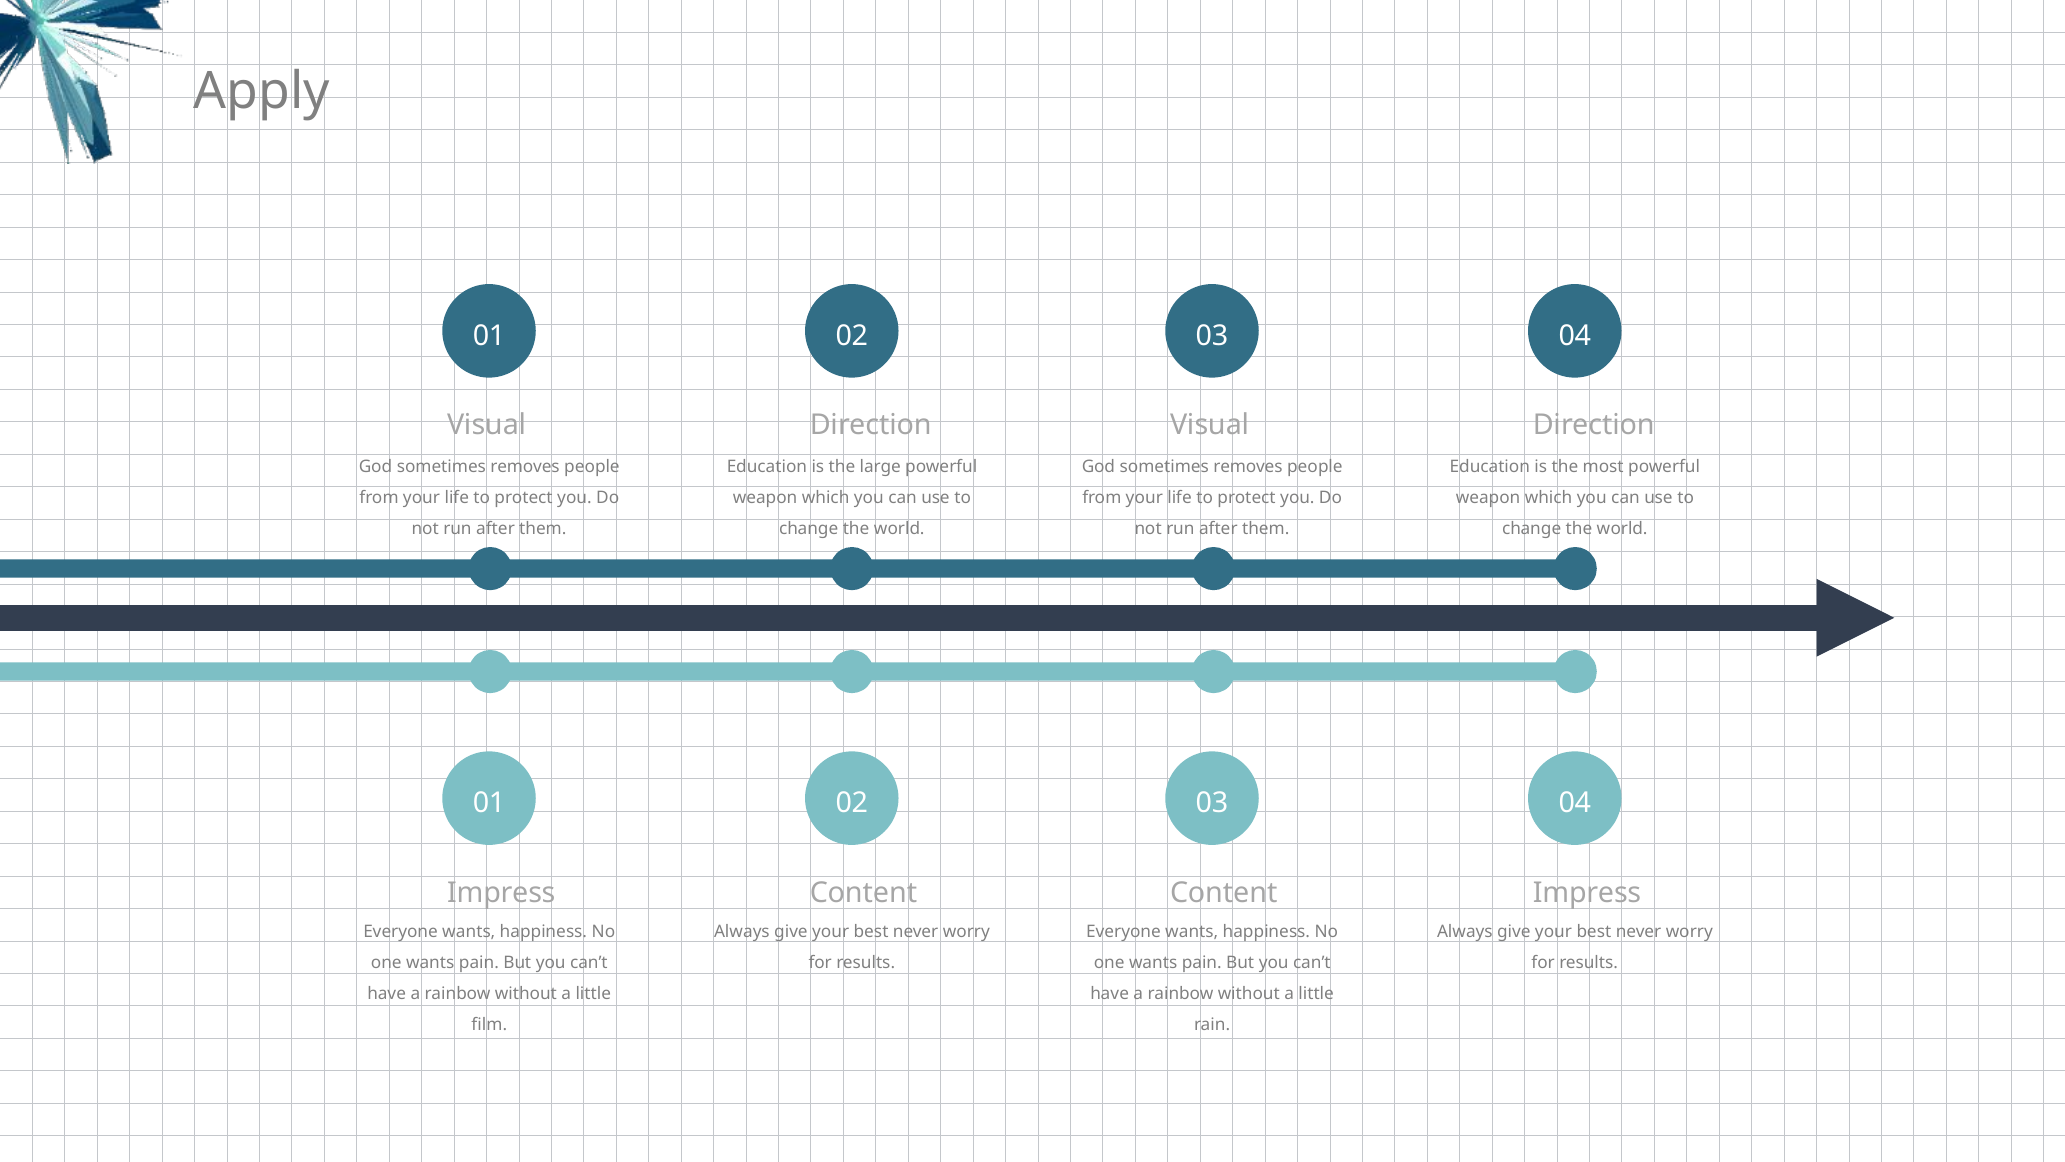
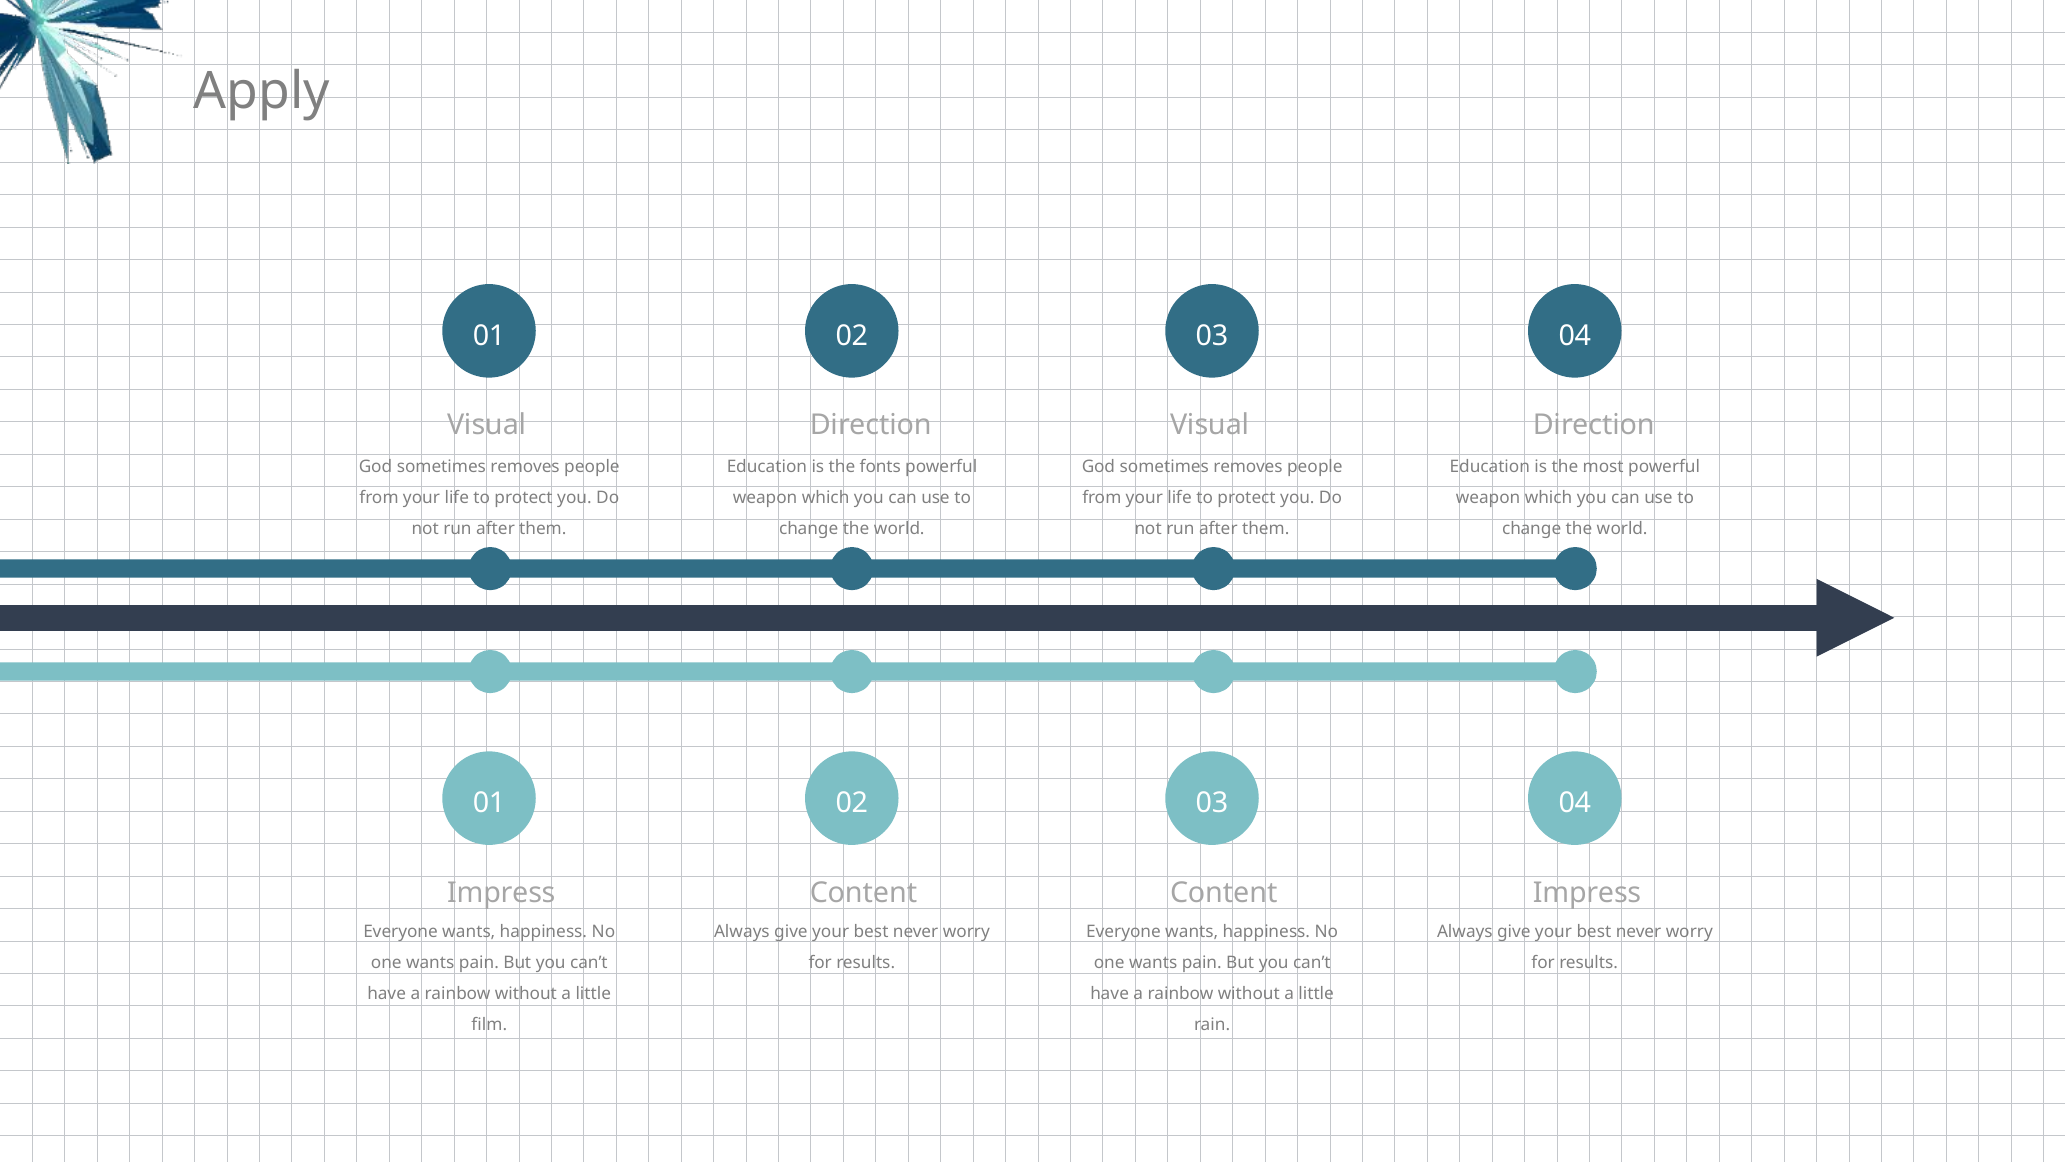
large: large -> fonts (880, 467)
